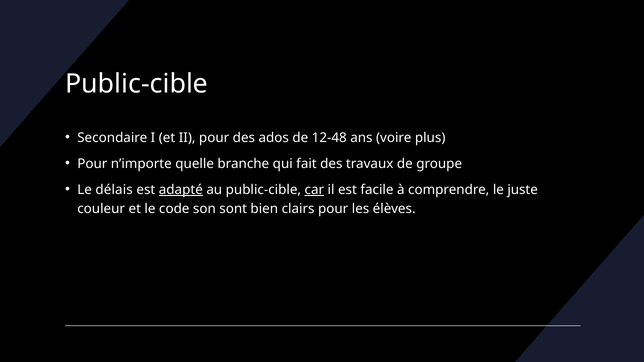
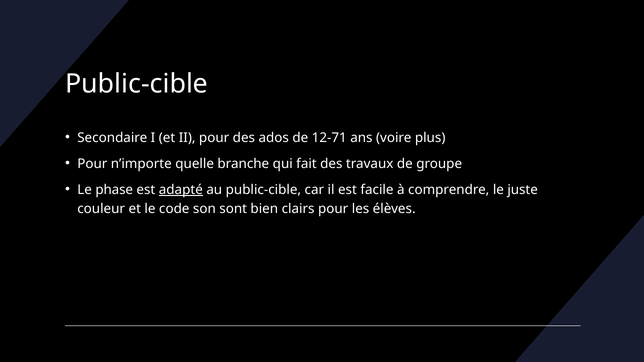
12-48: 12-48 -> 12-71 (329, 138)
délais: délais -> phase (114, 190)
car underline: present -> none (314, 190)
